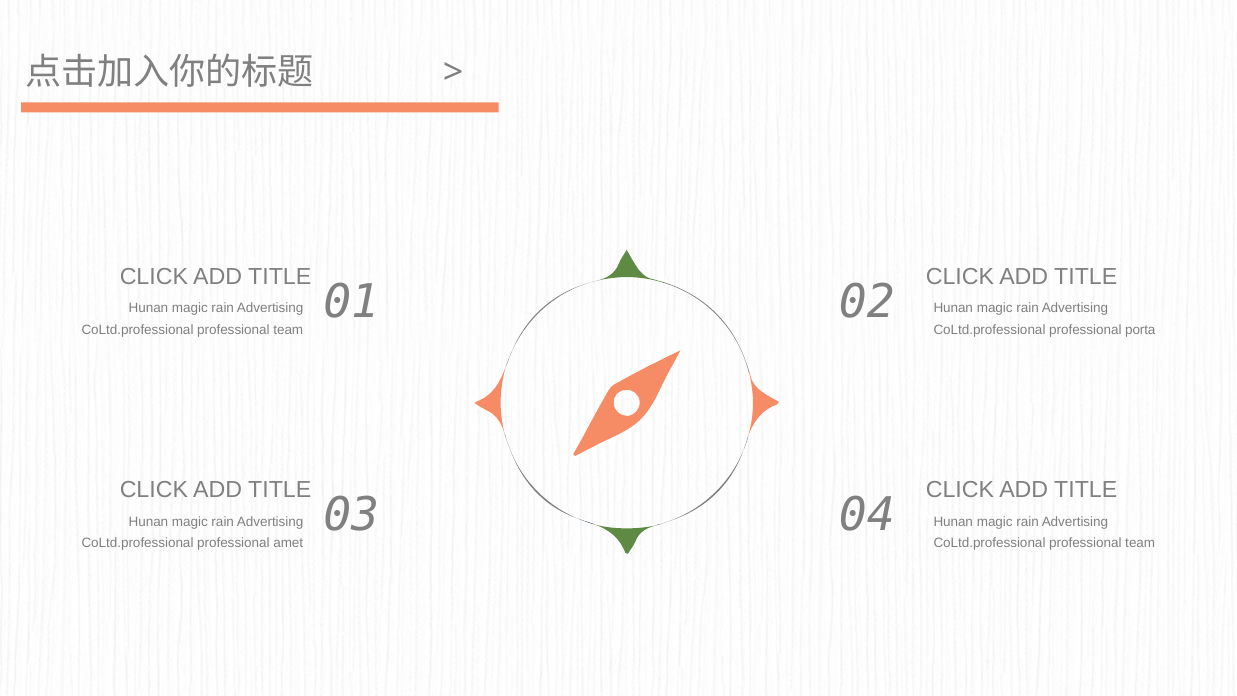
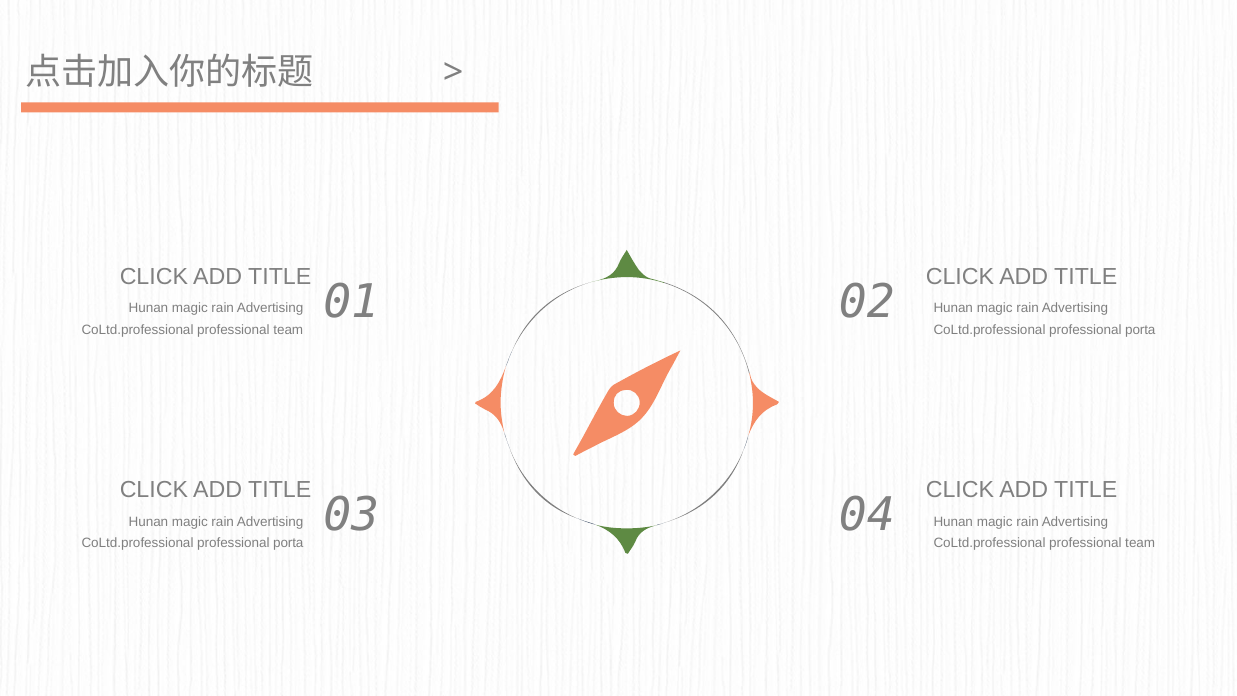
amet: amet -> porta (288, 543)
